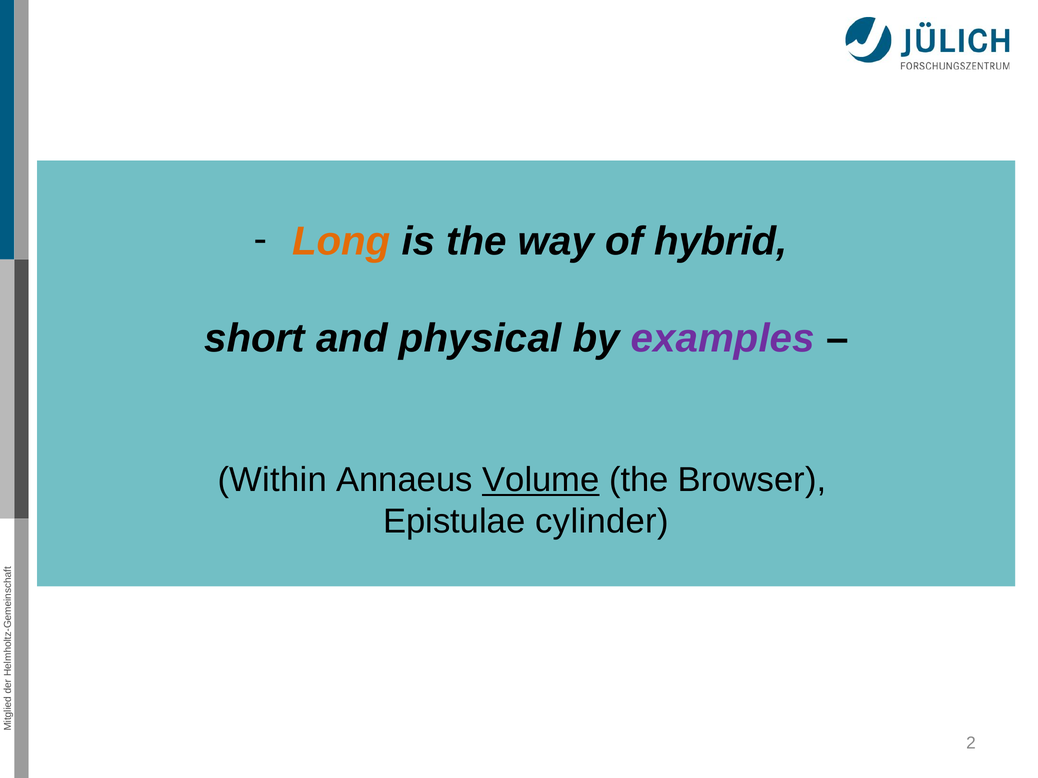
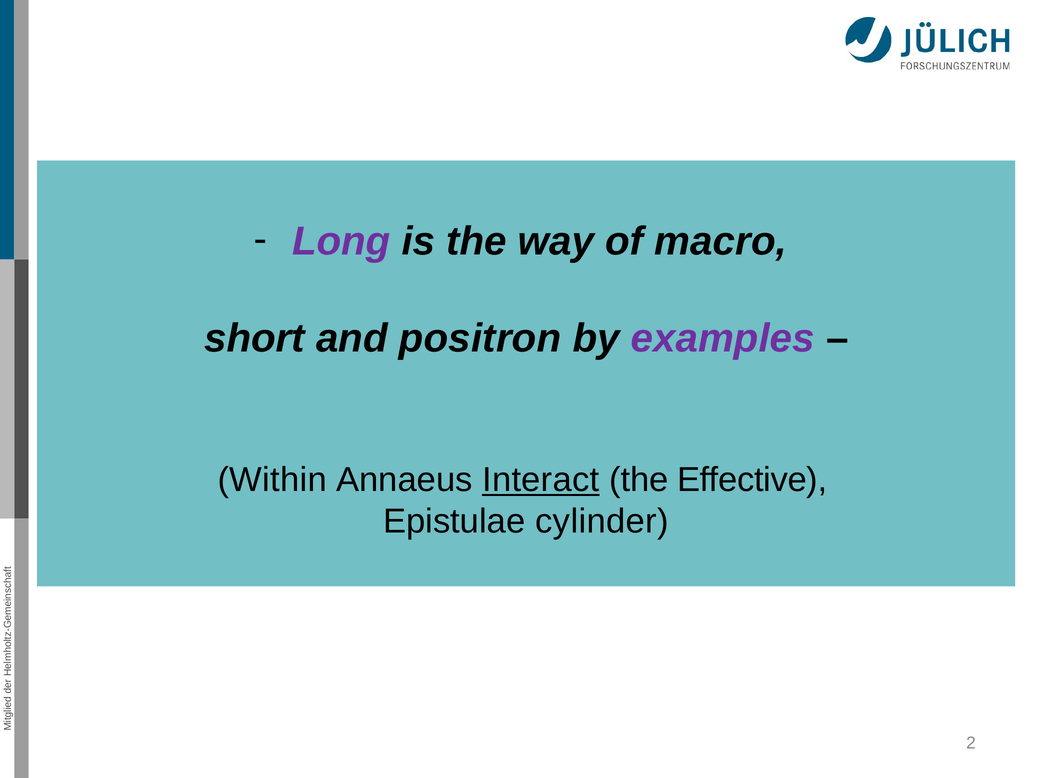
Long colour: orange -> purple (341, 242)
hybrid: hybrid -> macro (721, 242)
physical: physical -> positron (480, 338)
Volume: Volume -> Interact (541, 480)
Browser: Browser -> Effective (752, 480)
